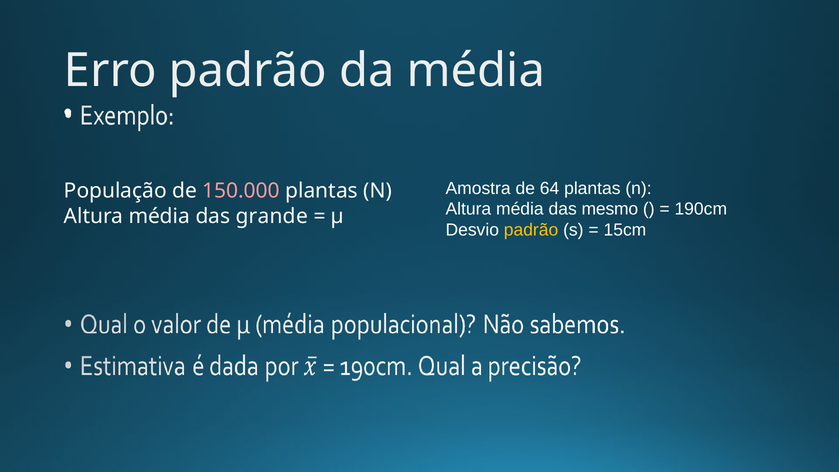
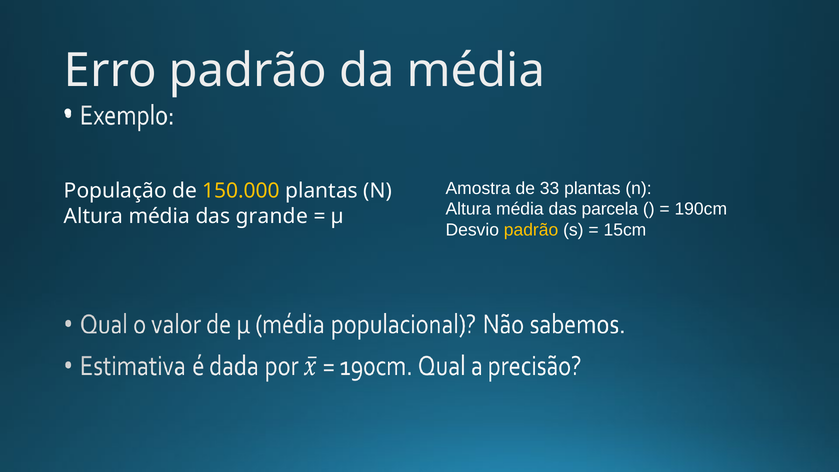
64: 64 -> 33 (550, 188)
150.000 colour: pink -> yellow (241, 191)
mesmo: mesmo -> parcela (610, 209)
